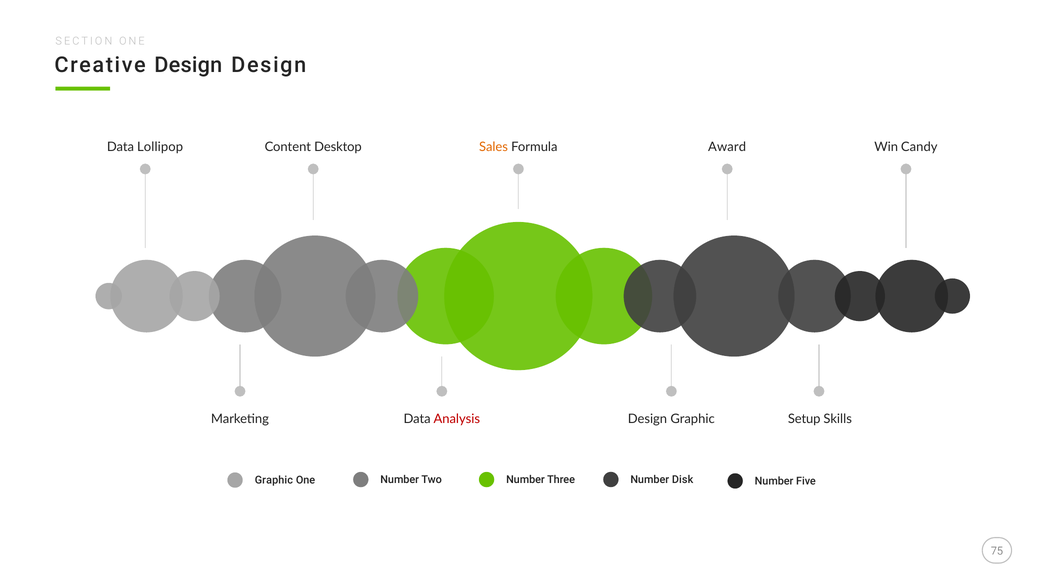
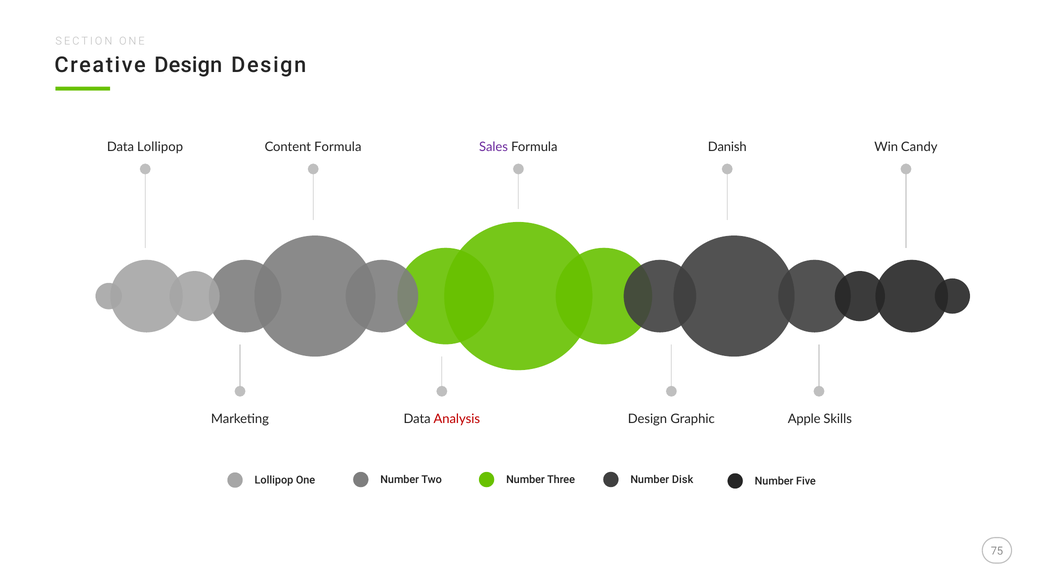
Content Desktop: Desktop -> Formula (338, 147)
Sales colour: orange -> purple (493, 147)
Award: Award -> Danish (727, 147)
Setup: Setup -> Apple (804, 419)
Graphic: Graphic -> Lollipop (274, 480)
